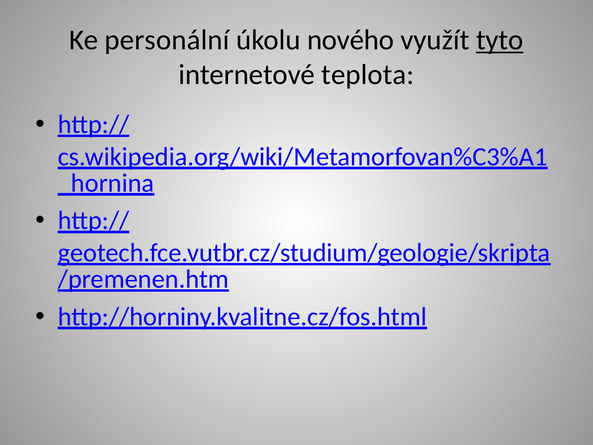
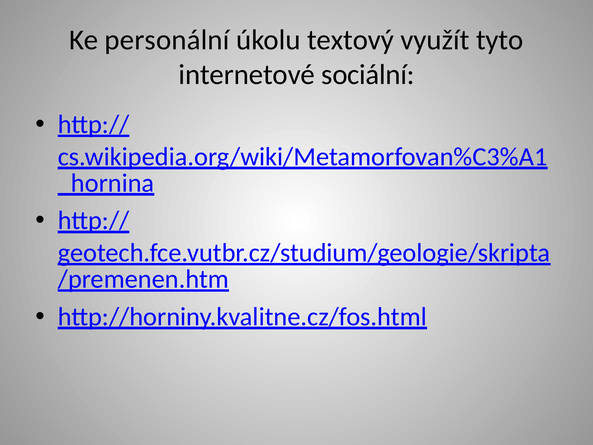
nového: nového -> textový (350, 40)
tyto underline: present -> none (500, 40)
teplota: teplota -> sociální (368, 75)
